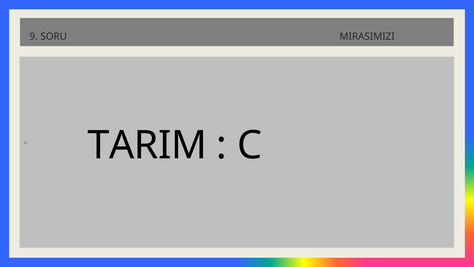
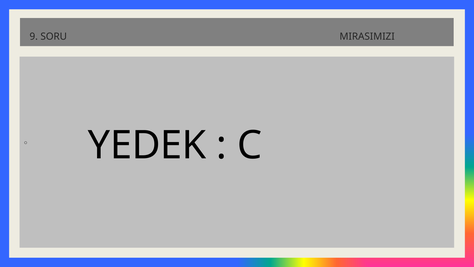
TARIM: TARIM -> YEDEK (147, 145)
